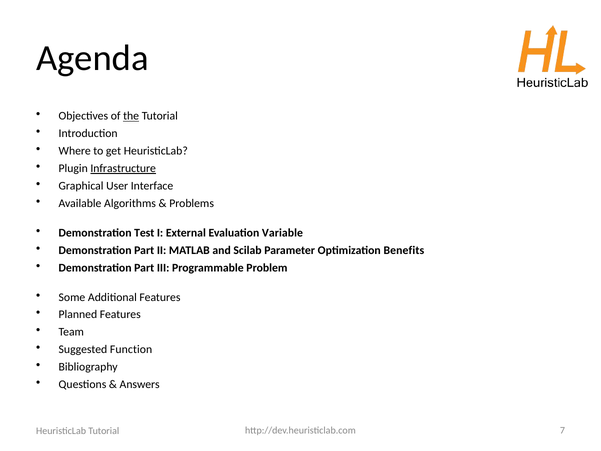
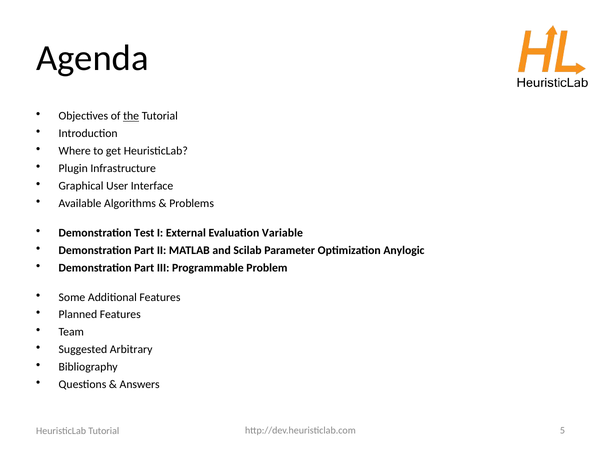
Infrastructure underline: present -> none (123, 168)
Benefits: Benefits -> Anylogic (404, 250)
Function: Function -> Arbitrary (131, 349)
7: 7 -> 5 (562, 430)
